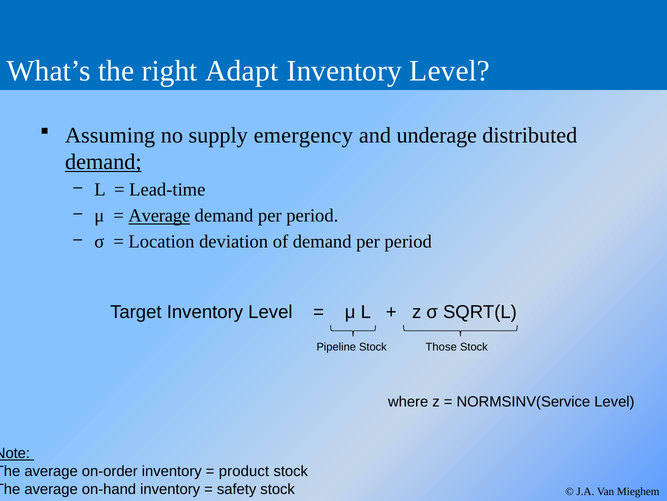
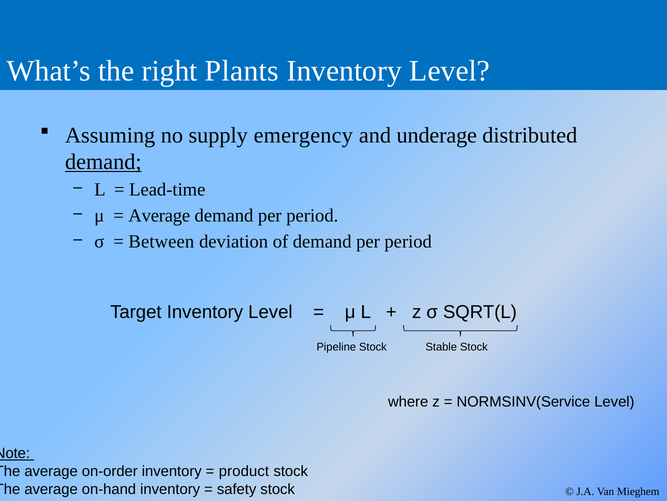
Adapt: Adapt -> Plants (242, 71)
Average underline: present -> none (159, 216)
Location: Location -> Between (161, 241)
Those: Those -> Stable (441, 346)
